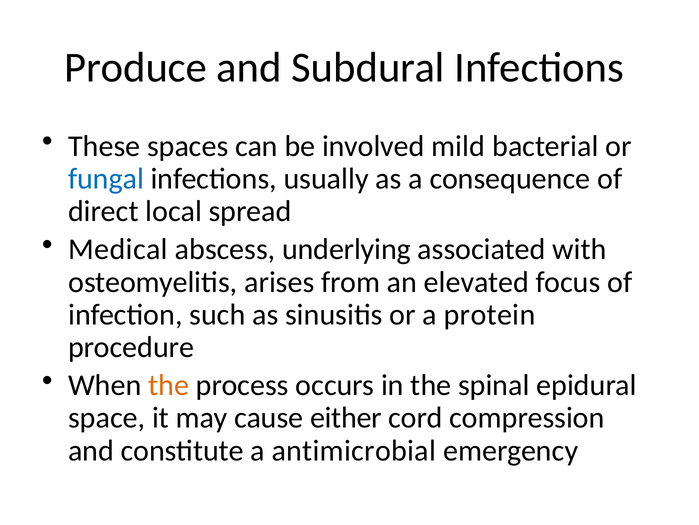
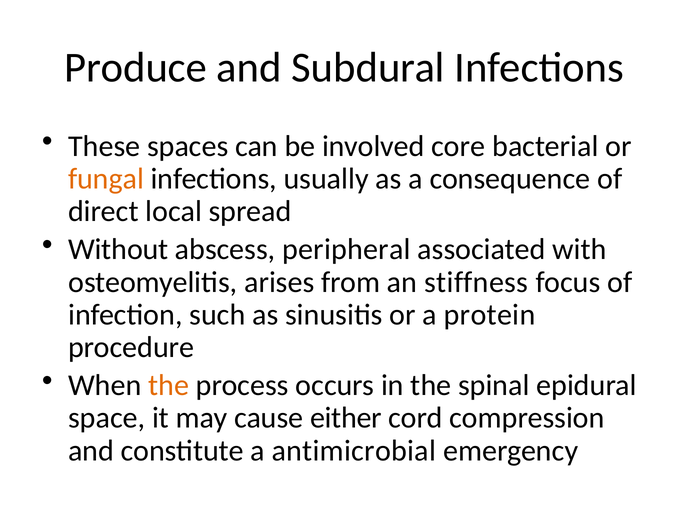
mild: mild -> core (458, 146)
fungal colour: blue -> orange (106, 179)
Medical: Medical -> Without (118, 249)
underlying: underlying -> peripheral (346, 249)
elevated: elevated -> stiffness (476, 282)
